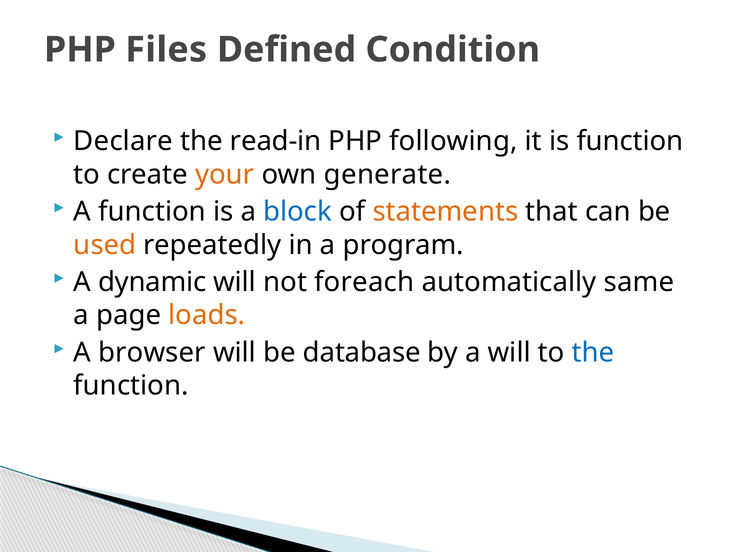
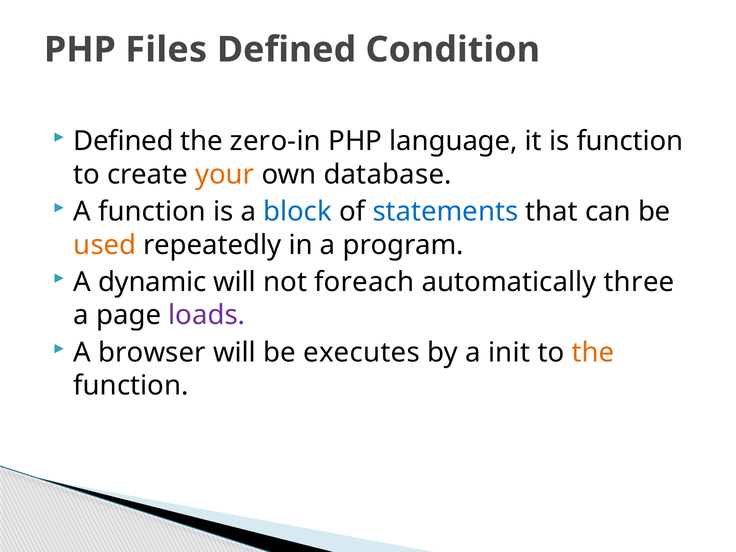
Declare: Declare -> Defined (123, 141)
read-in: read-in -> zero-in (275, 141)
following: following -> language (454, 141)
generate: generate -> database (388, 175)
statements colour: orange -> blue (445, 212)
same: same -> three (639, 282)
loads colour: orange -> purple (207, 315)
database: database -> executes (362, 353)
a will: will -> init (509, 353)
the colour: blue -> orange (593, 353)
